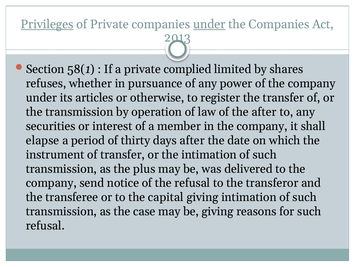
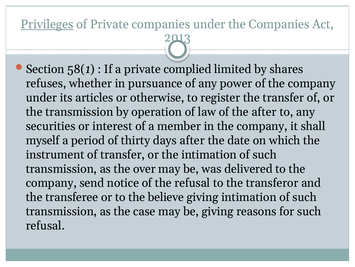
under underline: present -> none (209, 24)
elapse: elapse -> myself (43, 140)
plus: plus -> over (144, 168)
capital: capital -> believe (166, 197)
